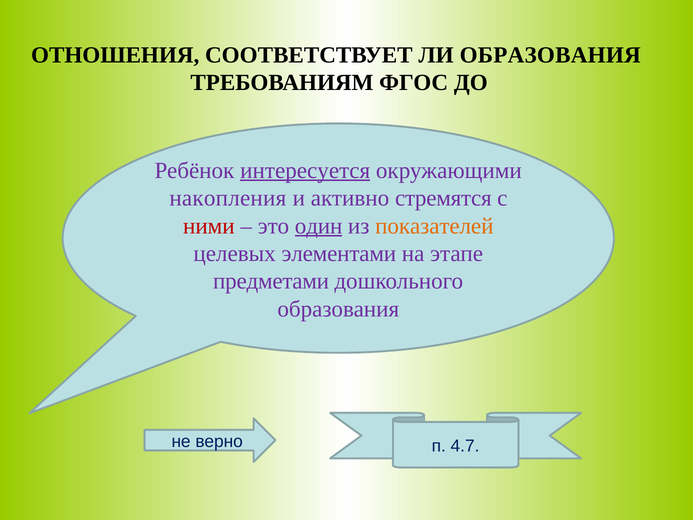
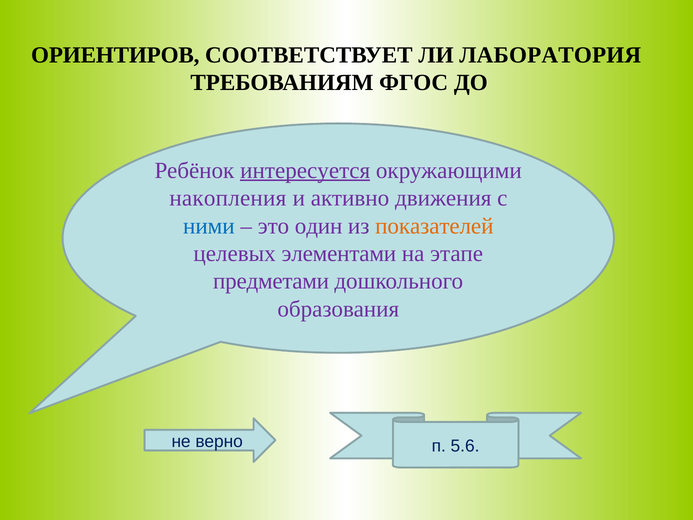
ОТНОШЕНИЯ: ОТНОШЕНИЯ -> ОРИЕНТИРОВ (115, 55)
ЛИ ОБРАЗОВАНИЯ: ОБРАЗОВАНИЯ -> ЛАБОРАТОРИЯ (550, 55)
стремятся: стремятся -> движения (443, 198)
ними colour: red -> blue (209, 226)
один underline: present -> none (319, 226)
4.7: 4.7 -> 5.6 (465, 446)
